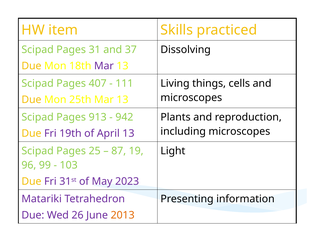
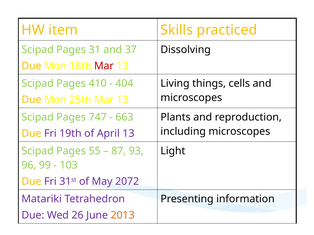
Mar colour: purple -> red (104, 66)
407: 407 -> 410 (98, 84)
111: 111 -> 404 (124, 84)
913: 913 -> 747 (98, 117)
942: 942 -> 663 (124, 117)
25: 25 -> 55 (95, 151)
19: 19 -> 93 (136, 151)
2023: 2023 -> 2072 (127, 182)
